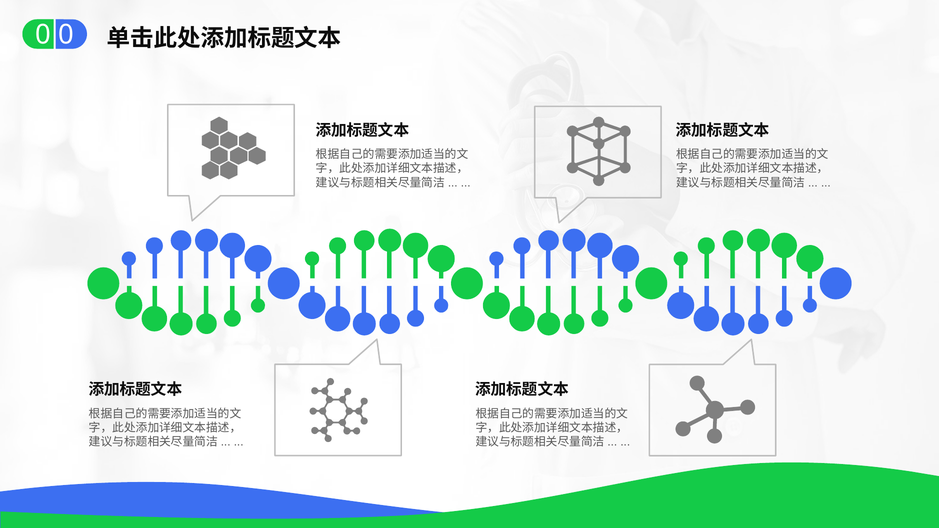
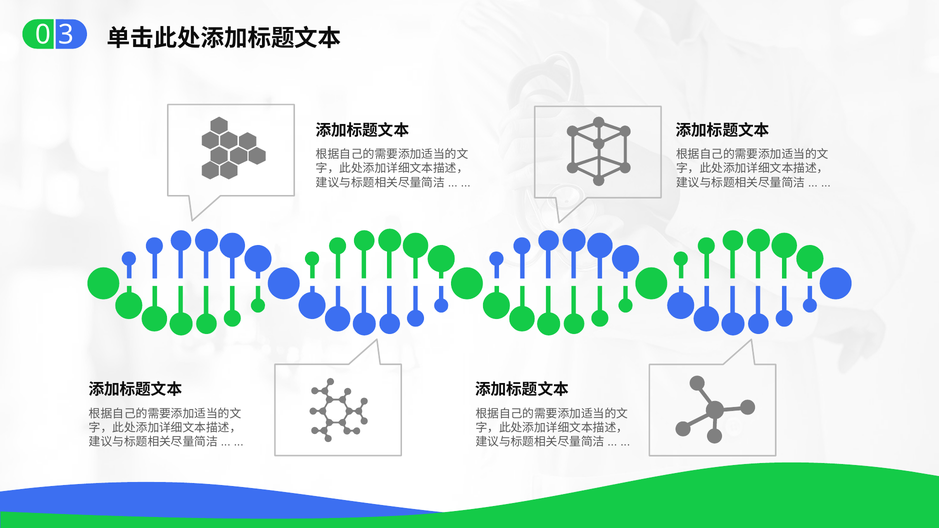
0 0: 0 -> 3 (66, 35)
